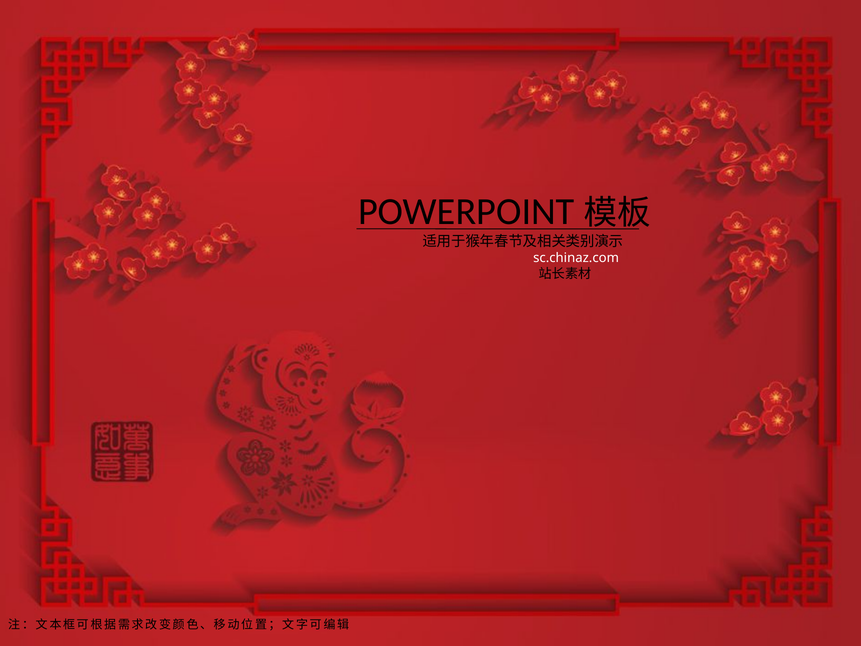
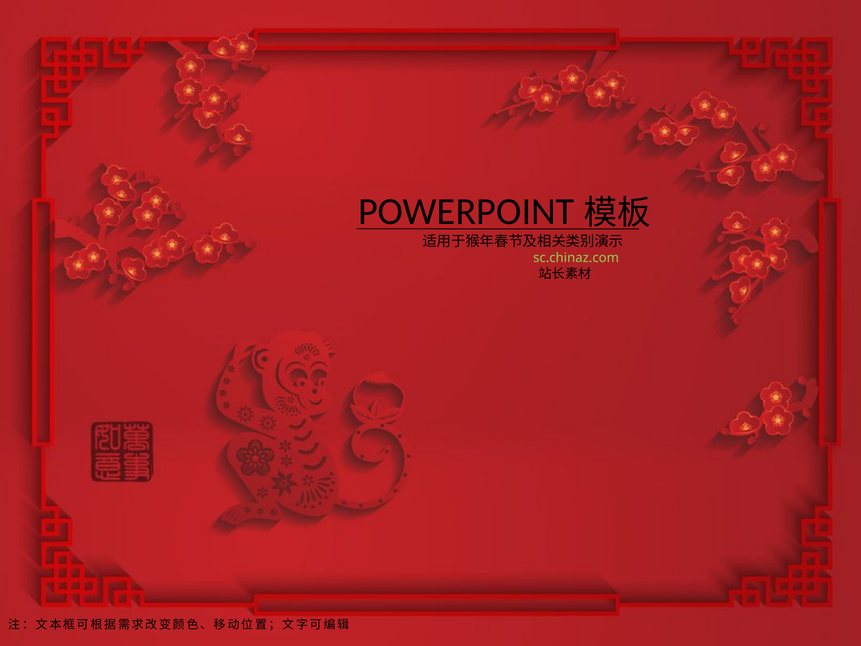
sc.chinaz.com colour: white -> light green (576, 258)
